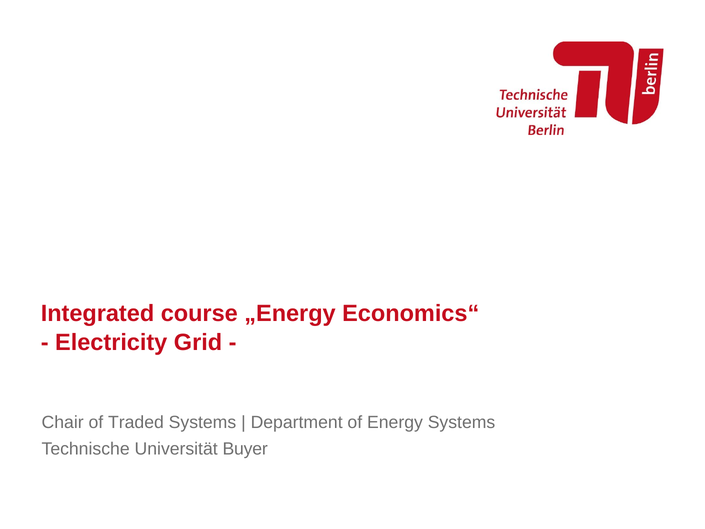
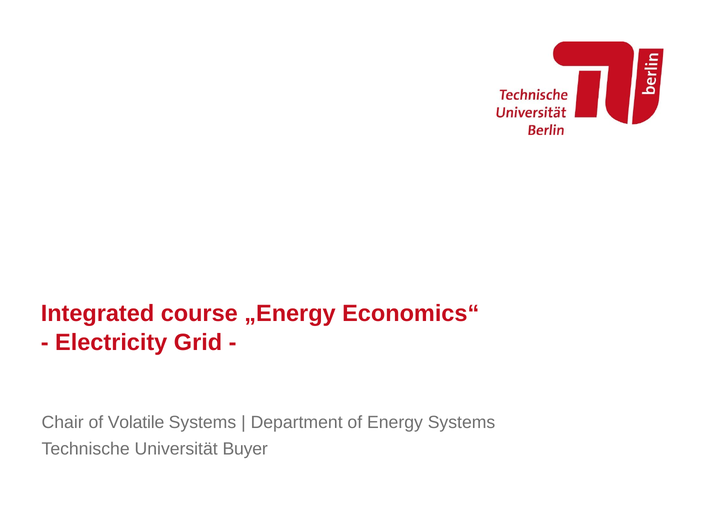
Traded: Traded -> Volatile (136, 422)
